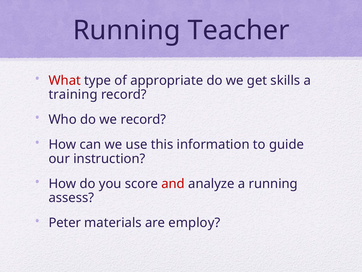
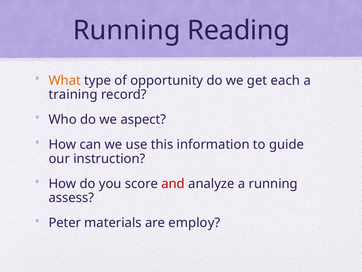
Teacher: Teacher -> Reading (239, 30)
What colour: red -> orange (65, 80)
appropriate: appropriate -> opportunity (167, 80)
skills: skills -> each (285, 80)
we record: record -> aspect (143, 119)
